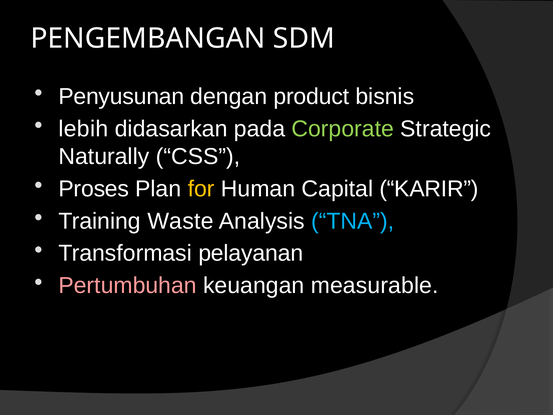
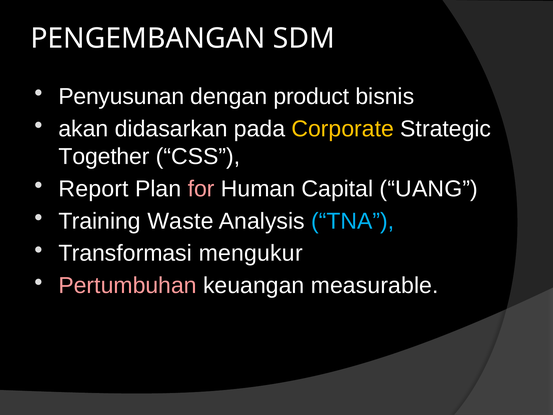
lebih: lebih -> akan (83, 129)
Corporate colour: light green -> yellow (343, 129)
Naturally: Naturally -> Together (104, 156)
Proses: Proses -> Report (94, 189)
for colour: yellow -> pink (201, 189)
KARIR: KARIR -> UANG (429, 189)
pelayanan: pelayanan -> mengukur (251, 253)
